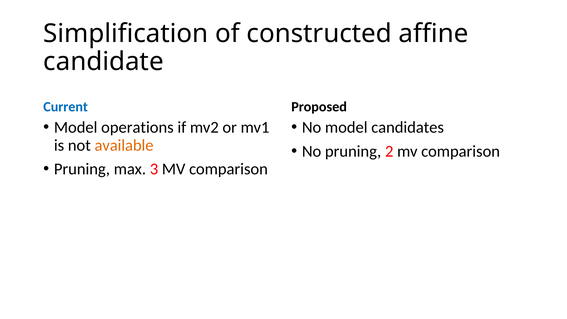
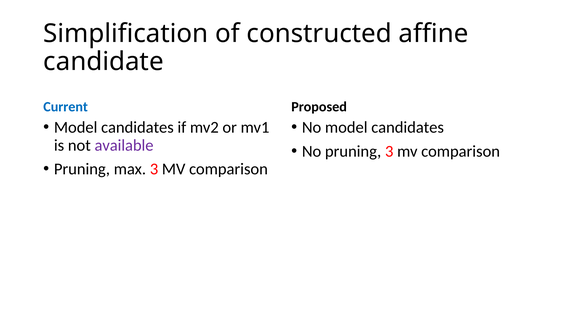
operations: operations -> candidates (137, 127)
available colour: orange -> purple (124, 145)
pruning 2: 2 -> 3 (389, 151)
